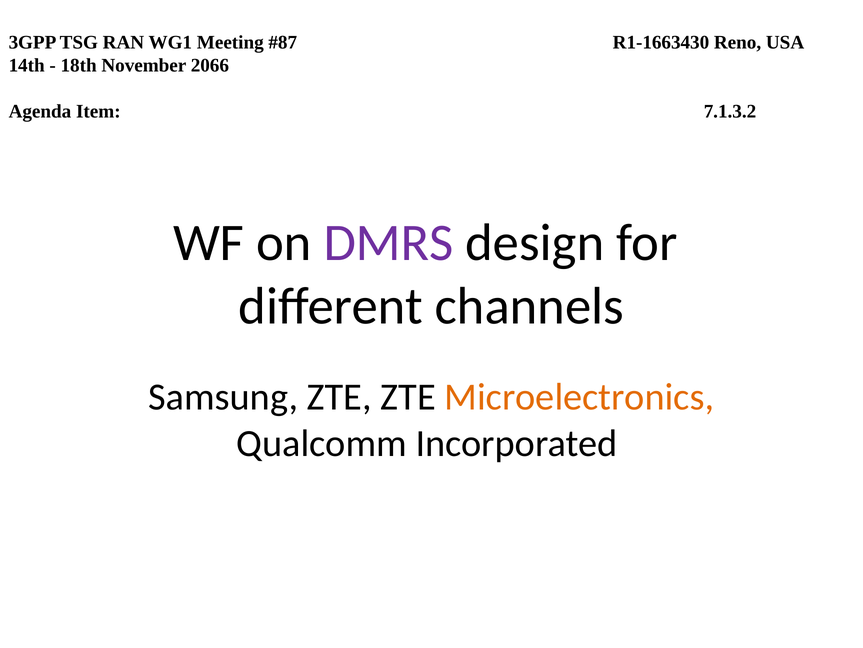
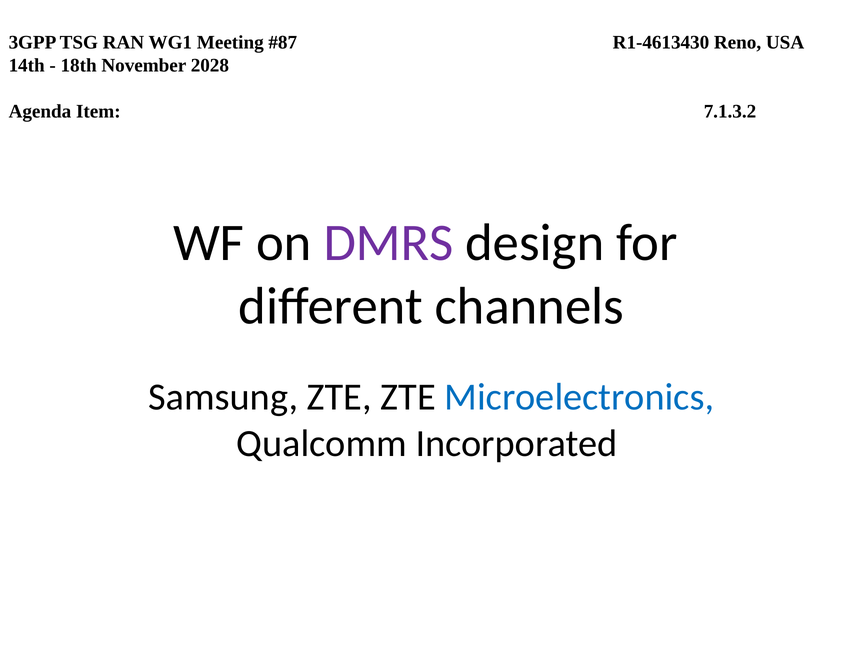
R1-1663430: R1-1663430 -> R1-4613430 (661, 42)
2066: 2066 -> 2028 (210, 65)
Microelectronics colour: orange -> blue (579, 397)
